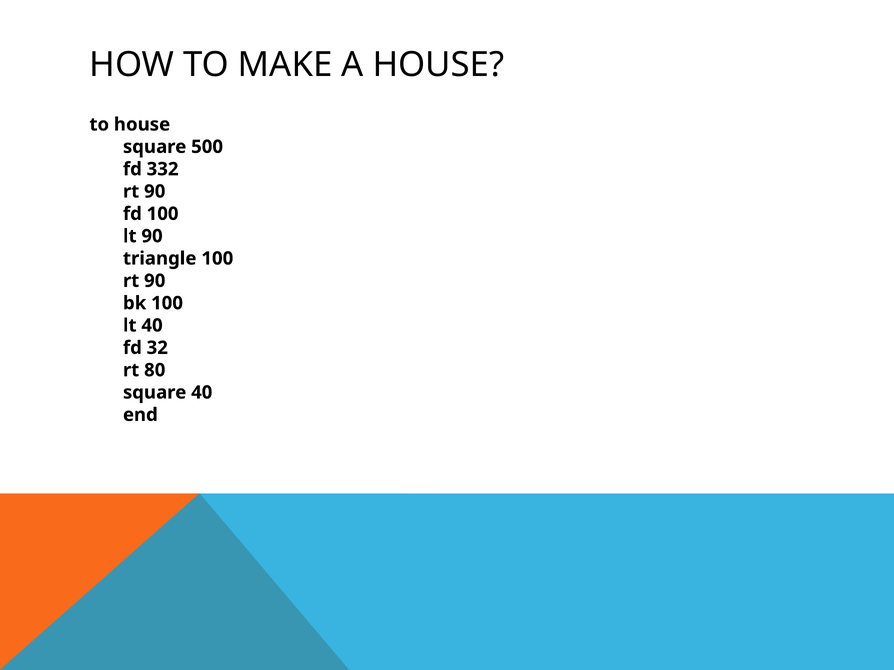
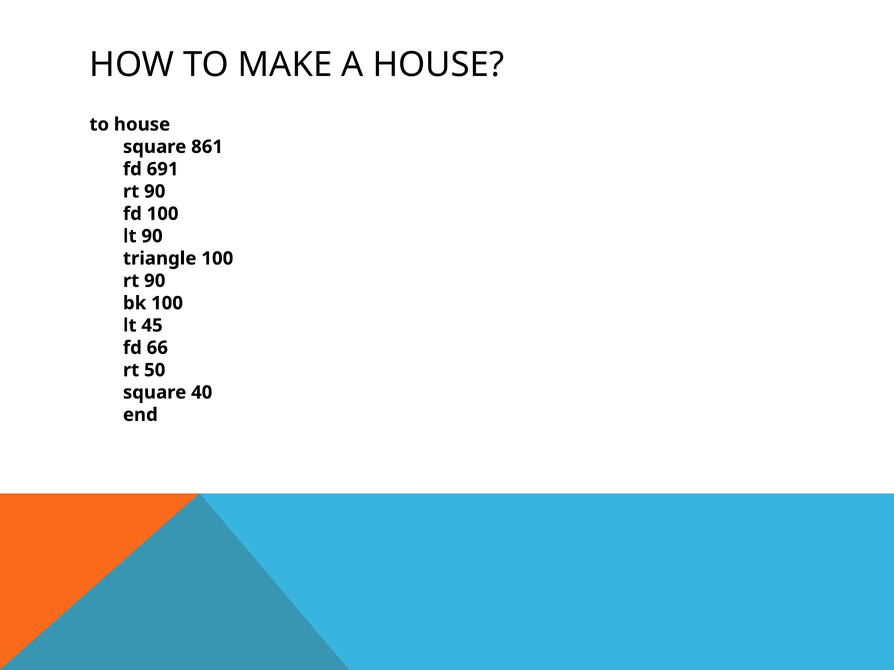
500: 500 -> 861 (207, 147)
332: 332 -> 691 (163, 169)
lt 40: 40 -> 45 (152, 326)
32: 32 -> 66 (157, 348)
80: 80 -> 50 (155, 370)
